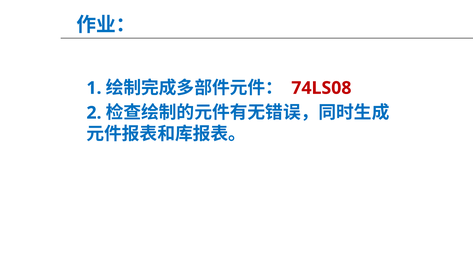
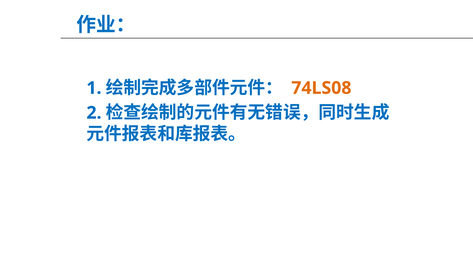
74LS08 colour: red -> orange (321, 88)
